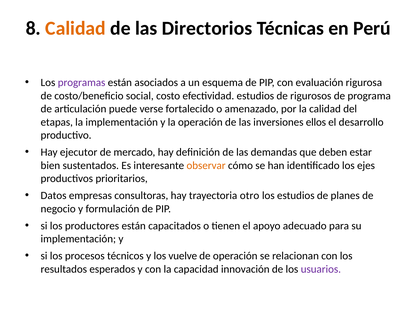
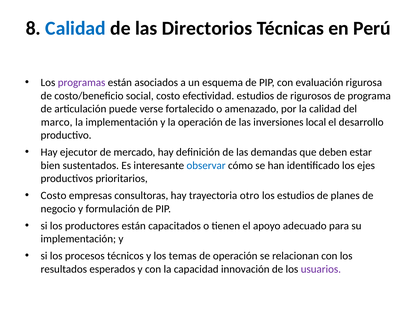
Calidad colour: orange -> blue (76, 28)
etapas: etapas -> marco (57, 122)
ellos: ellos -> local (316, 122)
observar colour: orange -> blue (206, 165)
Datos: Datos -> Costo (54, 195)
vuelve: vuelve -> temas (183, 256)
